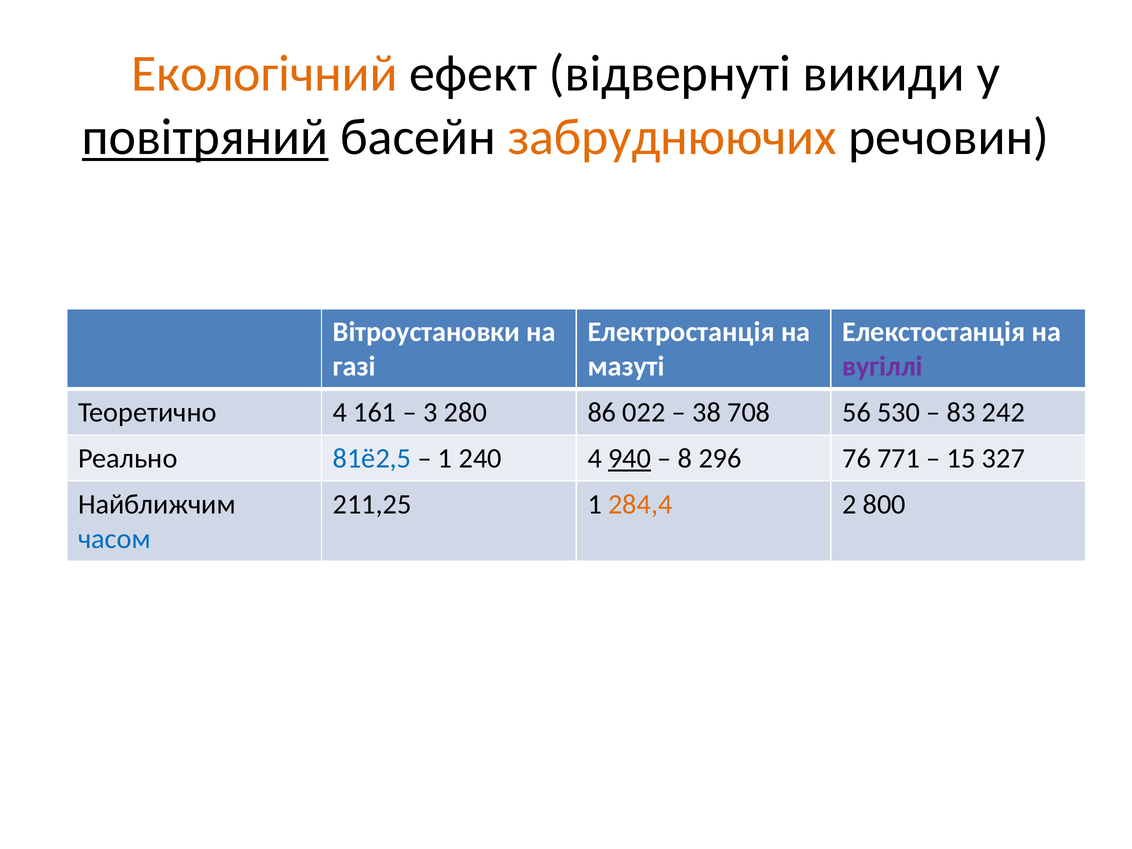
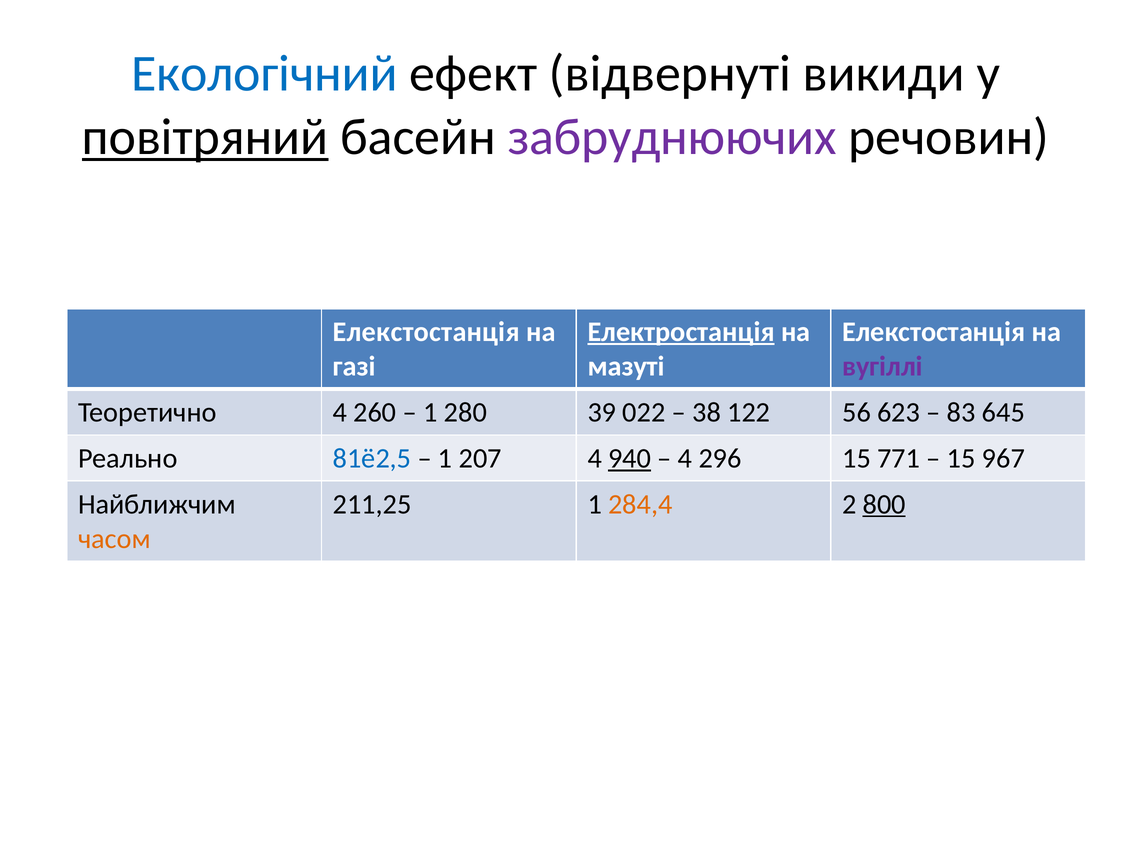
Екологічний colour: orange -> blue (264, 74)
забруднюючих colour: orange -> purple (672, 137)
Вітроустановки: Вітроустановки -> Елекстостанція (426, 332)
Електростанція underline: none -> present (681, 332)
161: 161 -> 260 (375, 412)
3: 3 -> 1 (430, 412)
86: 86 -> 39 (602, 412)
708: 708 -> 122 (749, 412)
530: 530 -> 623 (899, 412)
242: 242 -> 645 (1003, 412)
240: 240 -> 207 (480, 458)
8: 8 -> 4 (685, 458)
296 76: 76 -> 15 (857, 458)
327: 327 -> 967 (1003, 458)
800 underline: none -> present (884, 504)
часом colour: blue -> orange (114, 539)
